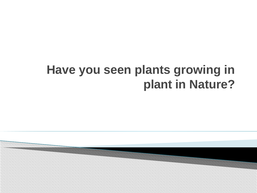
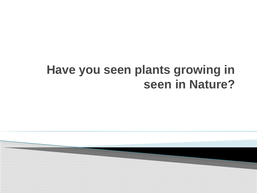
plant: plant -> seen (158, 84)
